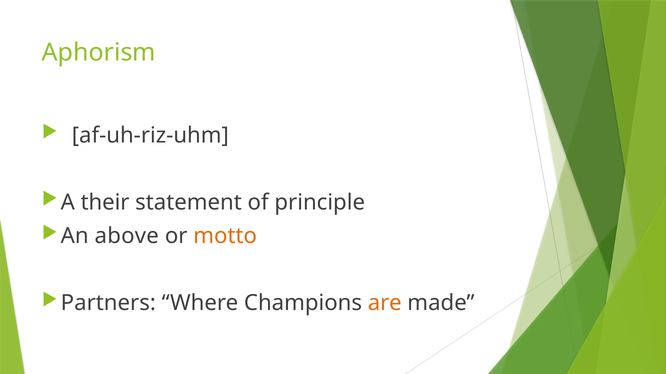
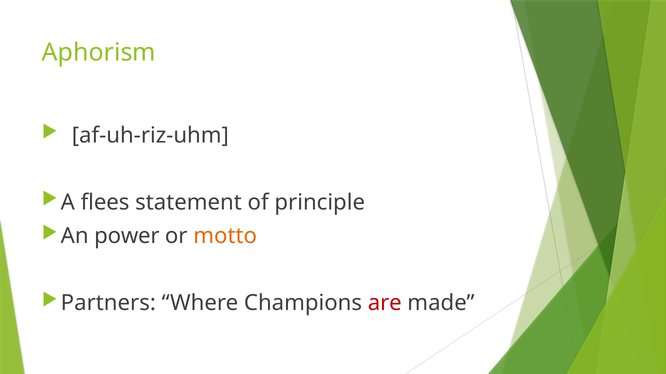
their: their -> flees (105, 203)
above: above -> power (127, 236)
are colour: orange -> red (385, 303)
